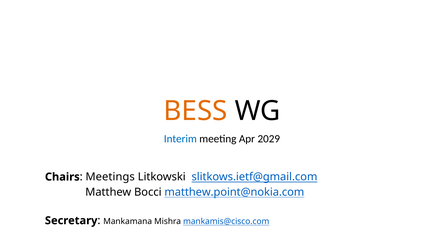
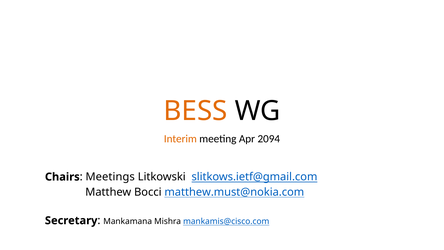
Interim colour: blue -> orange (180, 139)
2029: 2029 -> 2094 (269, 139)
matthew.point@nokia.com: matthew.point@nokia.com -> matthew.must@nokia.com (234, 192)
